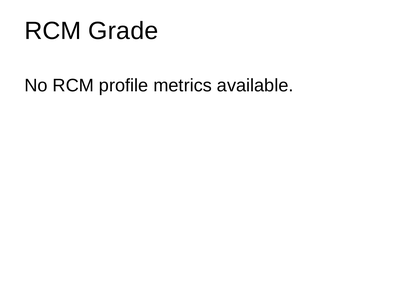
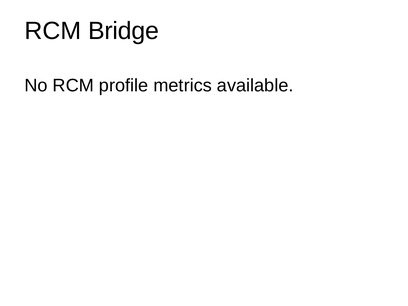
Grade: Grade -> Bridge (123, 31)
